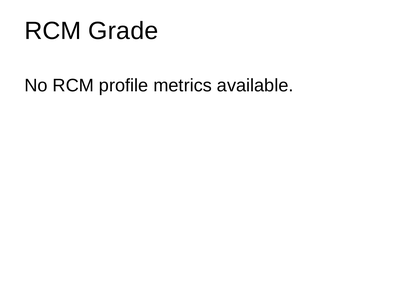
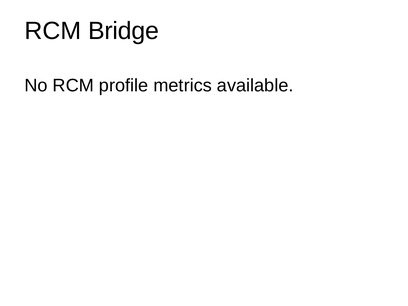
Grade: Grade -> Bridge (123, 31)
